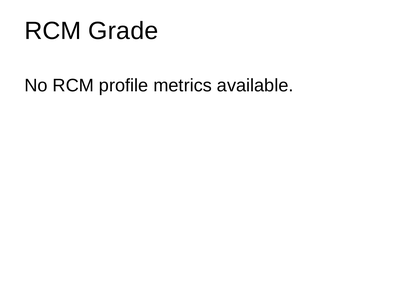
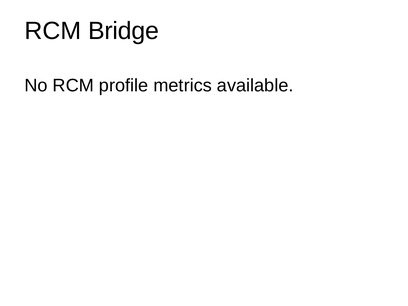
Grade: Grade -> Bridge (123, 31)
